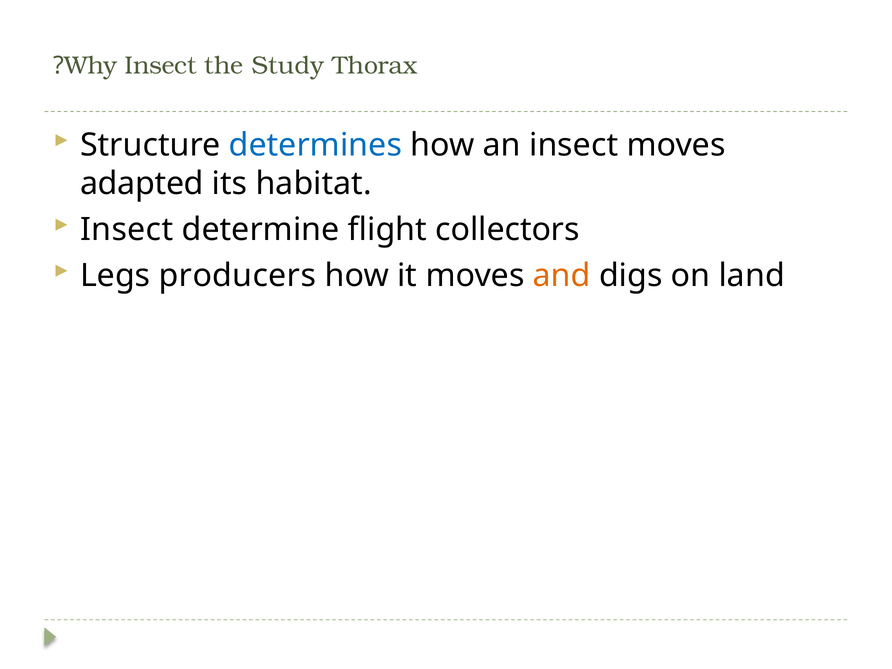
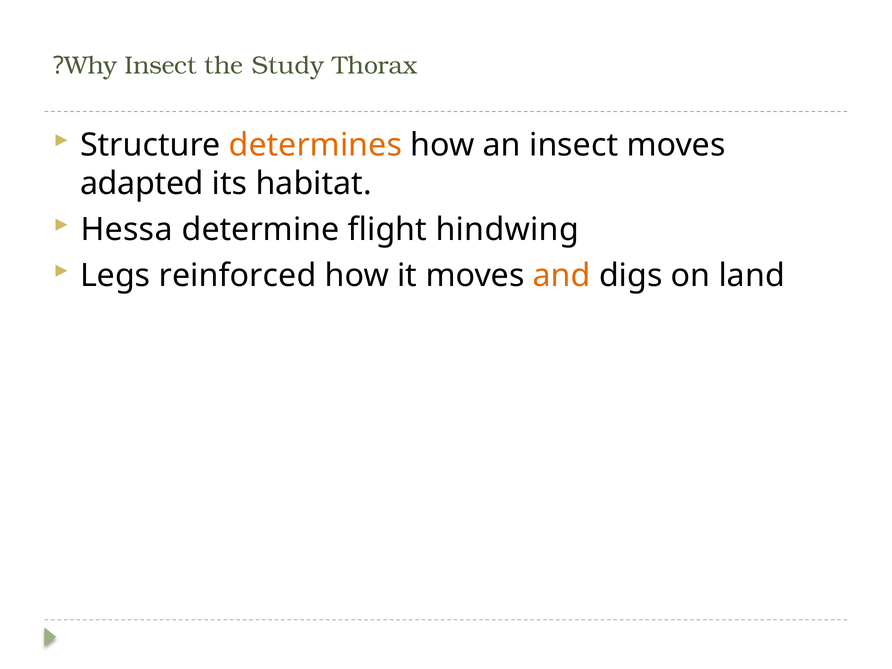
determines colour: blue -> orange (315, 145)
Insect: Insect -> Hessa (127, 230)
collectors: collectors -> hindwing (507, 230)
producers: producers -> reinforced (238, 276)
